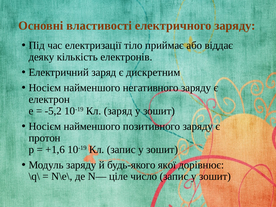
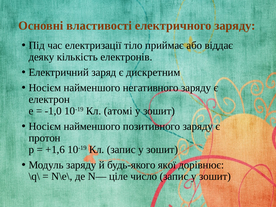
-5,2: -5,2 -> -1,0 (53, 111)
Кл заряд: заряд -> атомі (118, 111)
